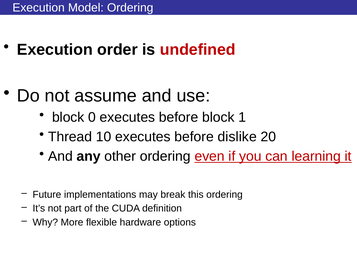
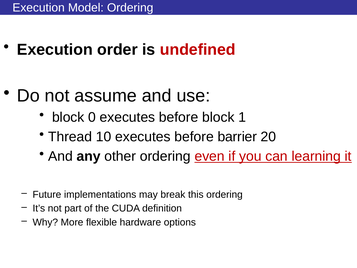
dislike: dislike -> barrier (237, 137)
